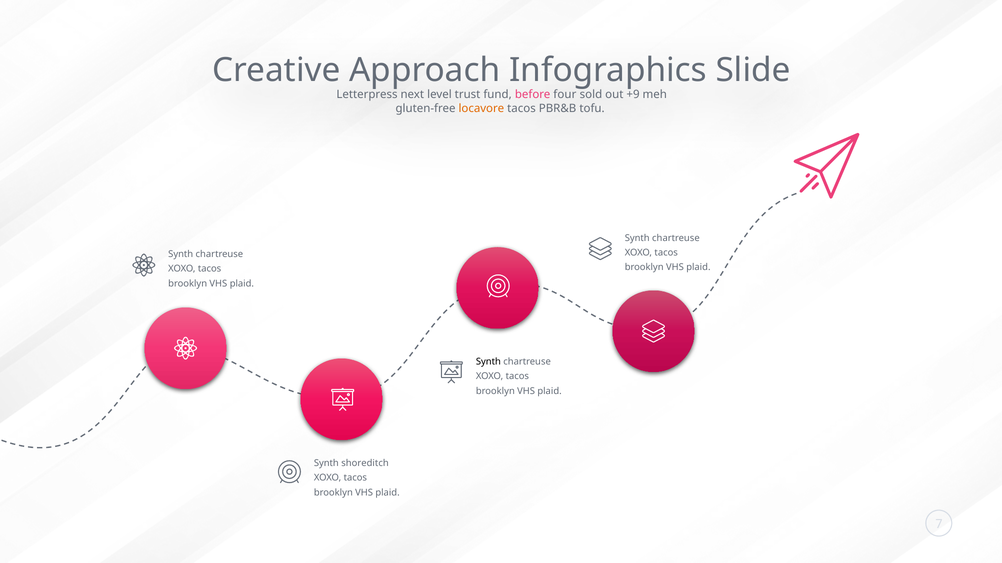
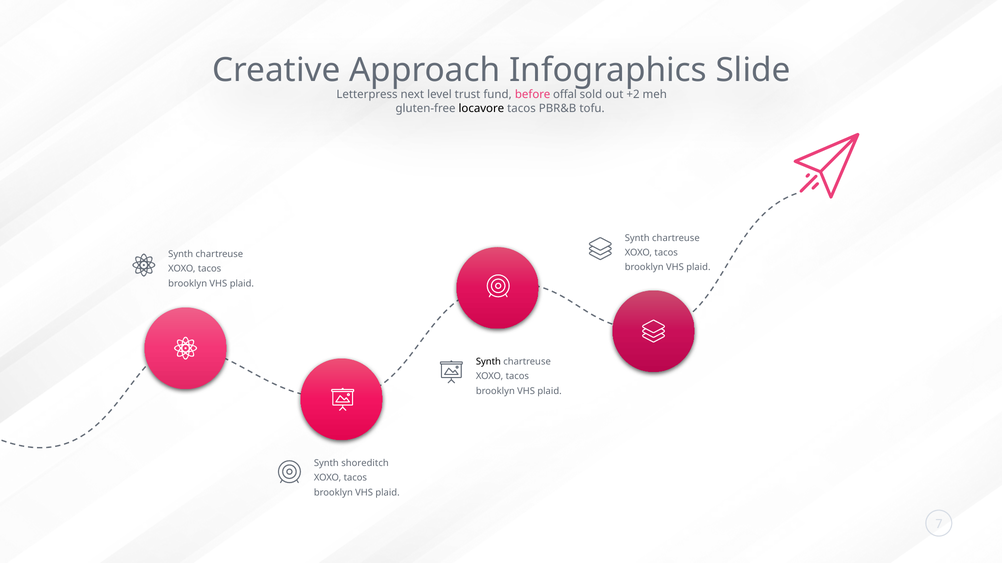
four: four -> offal (565, 95)
+9: +9 -> +2 (633, 95)
locavore colour: orange -> black (481, 108)
